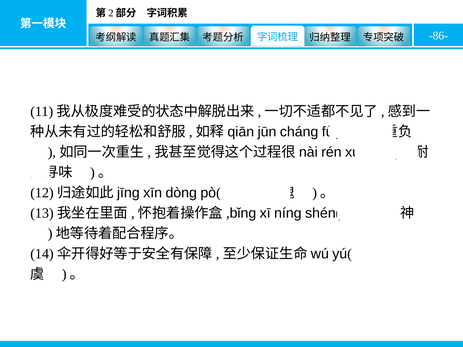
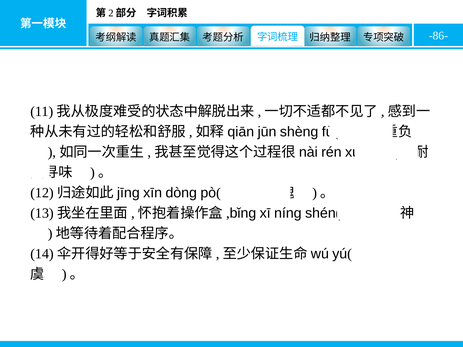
cháng: cháng -> shèng (299, 132)
